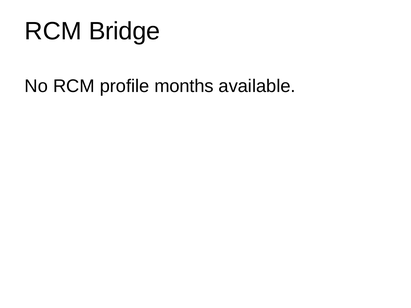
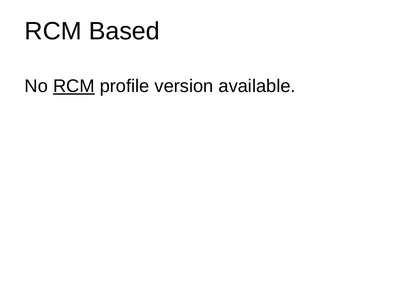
Bridge: Bridge -> Based (124, 31)
RCM underline: none -> present (74, 86)
months: months -> version (184, 86)
